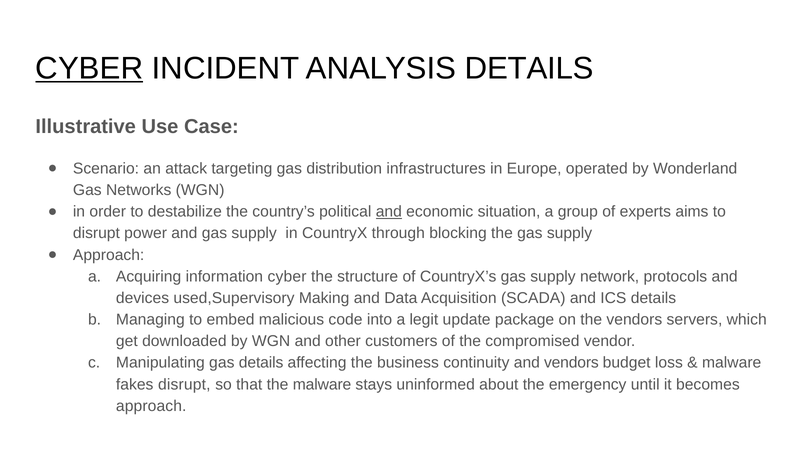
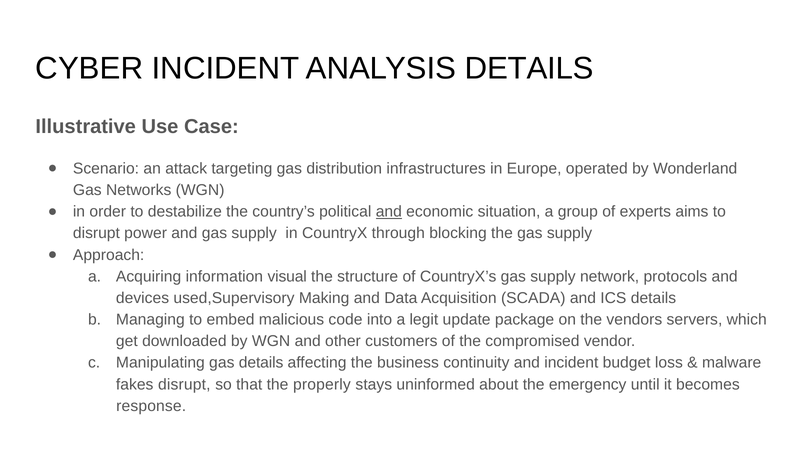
CYBER underline: present -> none (89, 68)
information cyber: cyber -> visual (287, 276)
and vendors: vendors -> incident (571, 363)
the malware: malware -> properly (322, 384)
approach: approach -> response (151, 406)
